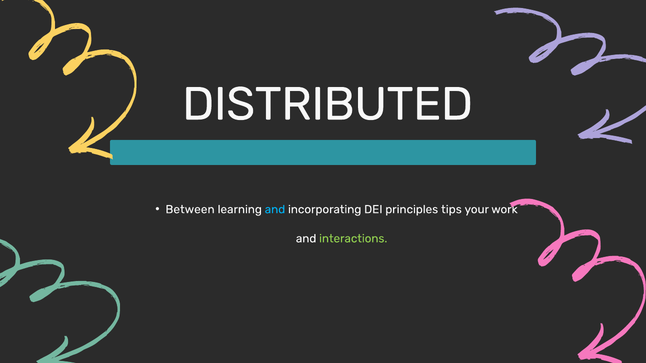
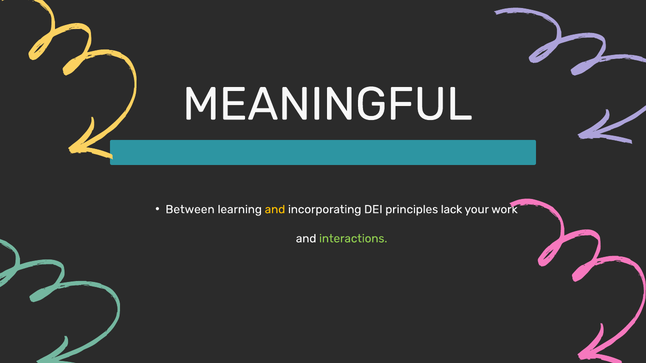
DISTRIBUTED: DISTRIBUTED -> MEANINGFUL (328, 104)
and colour: light blue -> yellow (275, 210)
tips: tips -> lack (452, 210)
